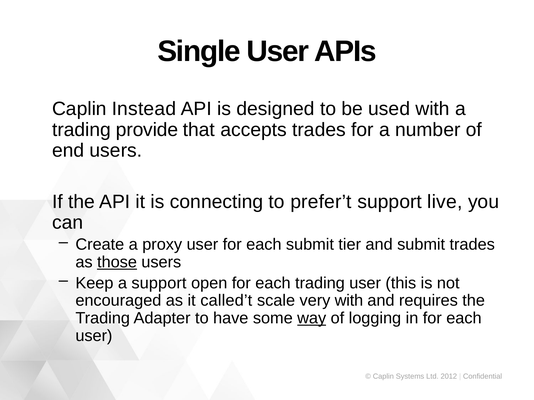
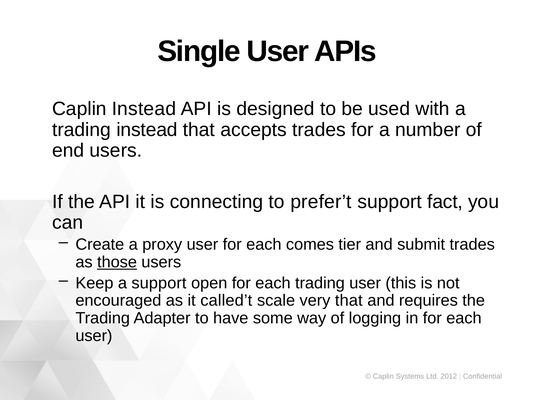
trading provide: provide -> instead (147, 130)
live: live -> fact (445, 202)
each submit: submit -> comes (310, 245)
very with: with -> that (349, 301)
way underline: present -> none (312, 319)
